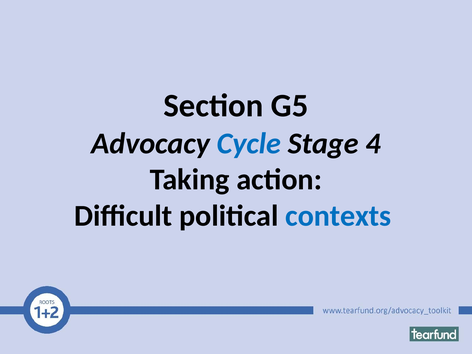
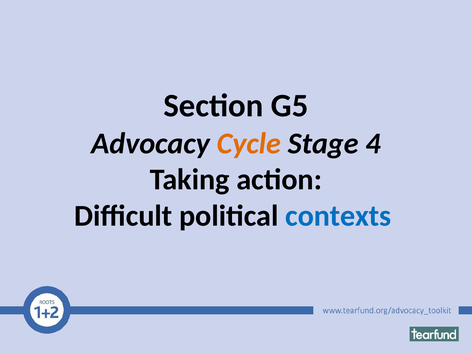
Cycle colour: blue -> orange (249, 143)
